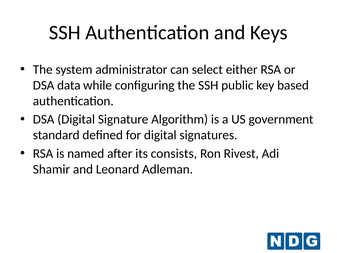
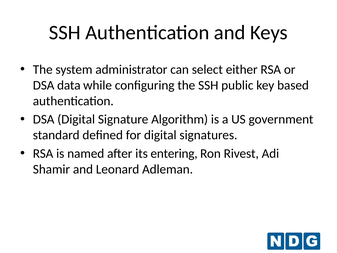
consists: consists -> entering (174, 153)
